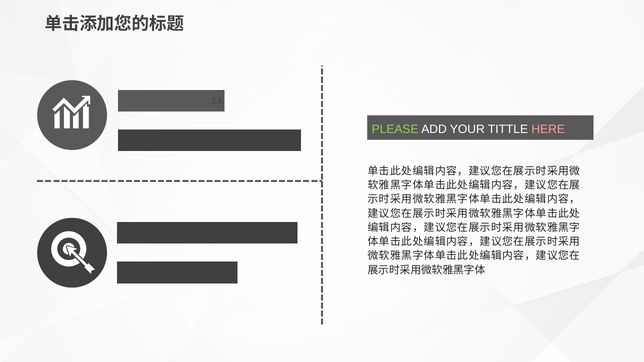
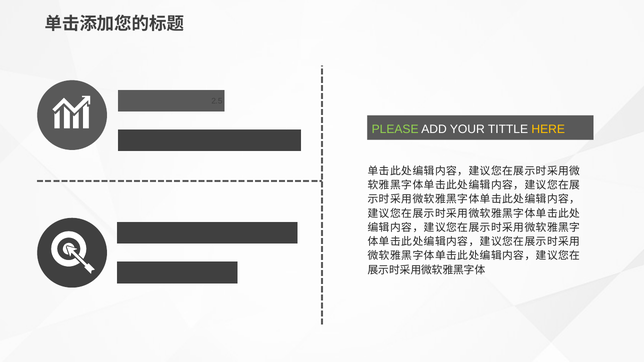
HERE colour: pink -> yellow (548, 129)
